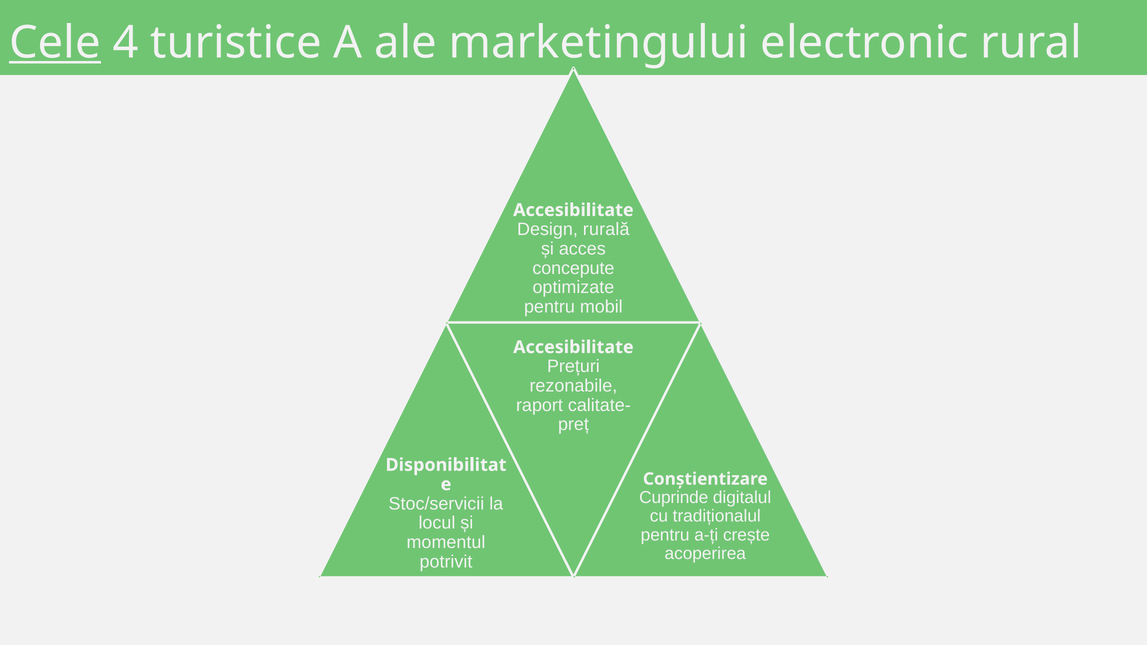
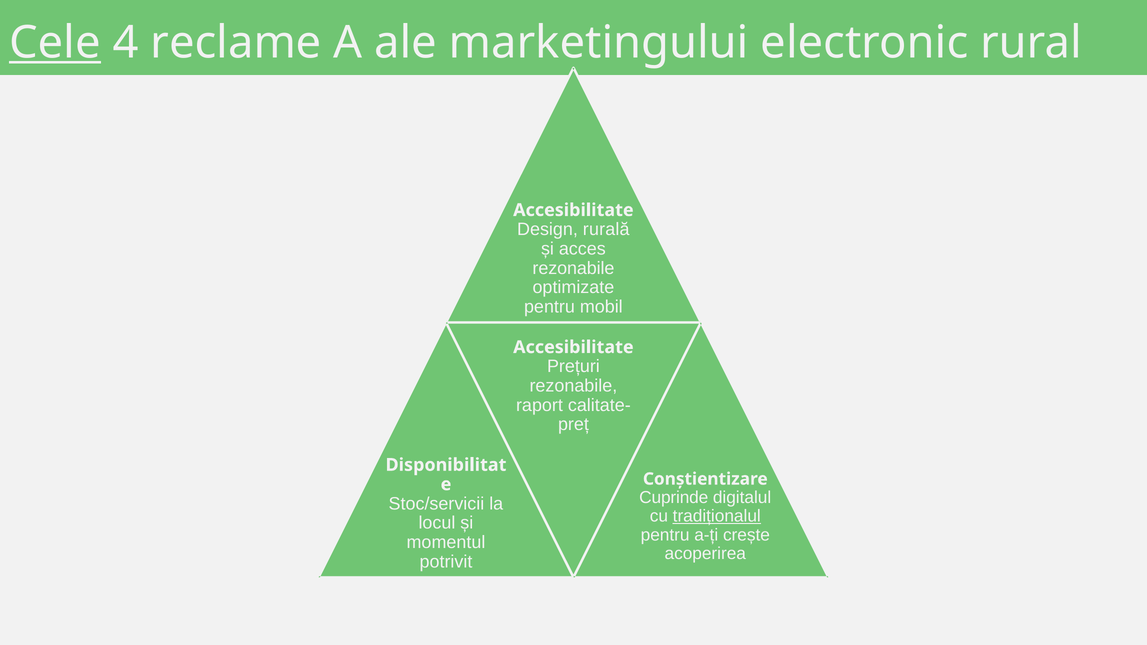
turistice: turistice -> reclame (236, 43)
concepute: concepute -> rezonabile (573, 268)
tradiționalul underline: none -> present (717, 516)
